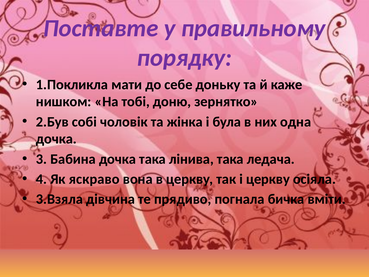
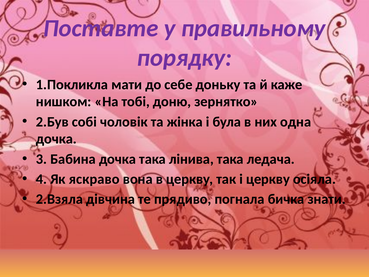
3.Взяла: 3.Взяла -> 2.Взяла (59, 199)
вміти: вміти -> знати (327, 199)
